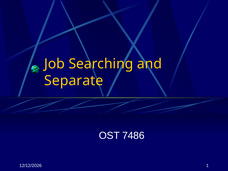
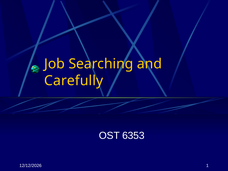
Separate: Separate -> Carefully (74, 81)
7486: 7486 -> 6353 (133, 136)
